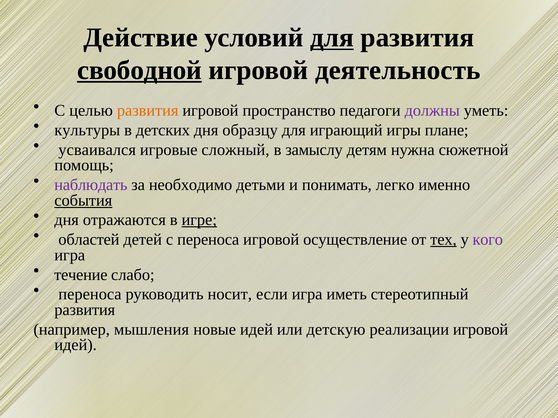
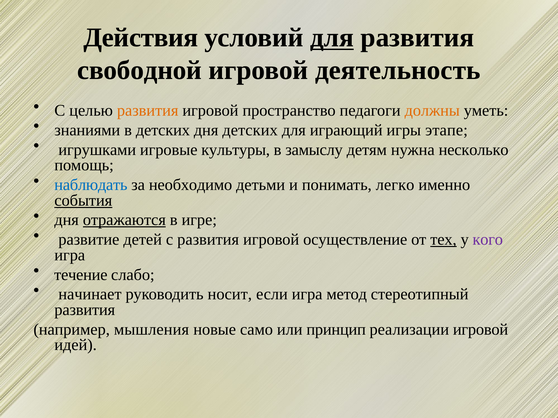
Действие: Действие -> Действия (141, 38)
свободной underline: present -> none (140, 70)
должны colour: purple -> orange (432, 111)
культуры: культуры -> знаниями (87, 130)
дня образцу: образцу -> детских (250, 130)
плане: плане -> этапе (446, 130)
усваивался: усваивался -> игрушками (97, 150)
сложный: сложный -> культуры (236, 150)
сюжетной: сюжетной -> несколько (474, 150)
наблюдать colour: purple -> blue (91, 185)
отражаются underline: none -> present (124, 220)
игре underline: present -> none (199, 220)
областей: областей -> развитие (89, 240)
с переноса: переноса -> развития (208, 240)
переноса: переноса -> начинает (90, 295)
иметь: иметь -> метод (347, 295)
новые идей: идей -> само (256, 330)
детскую: детскую -> принцип (336, 330)
